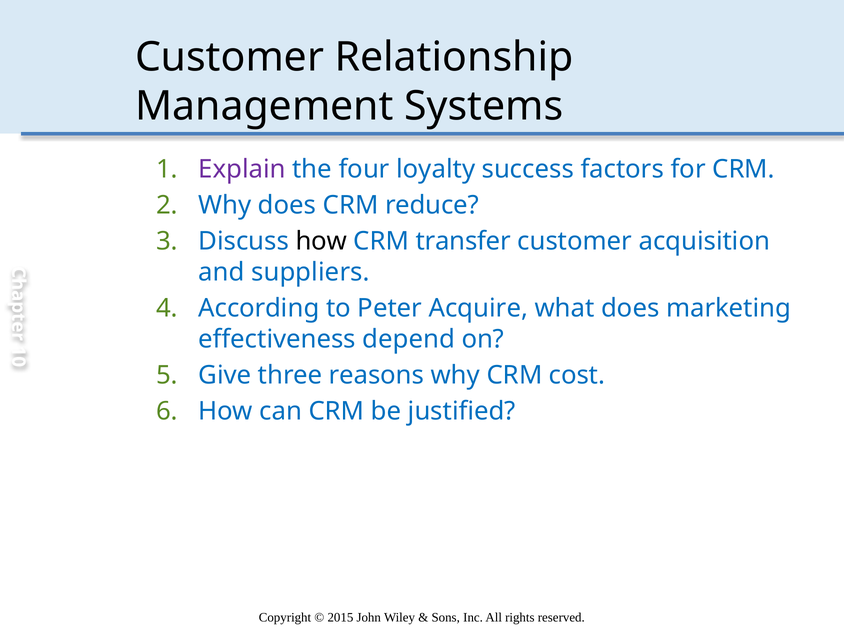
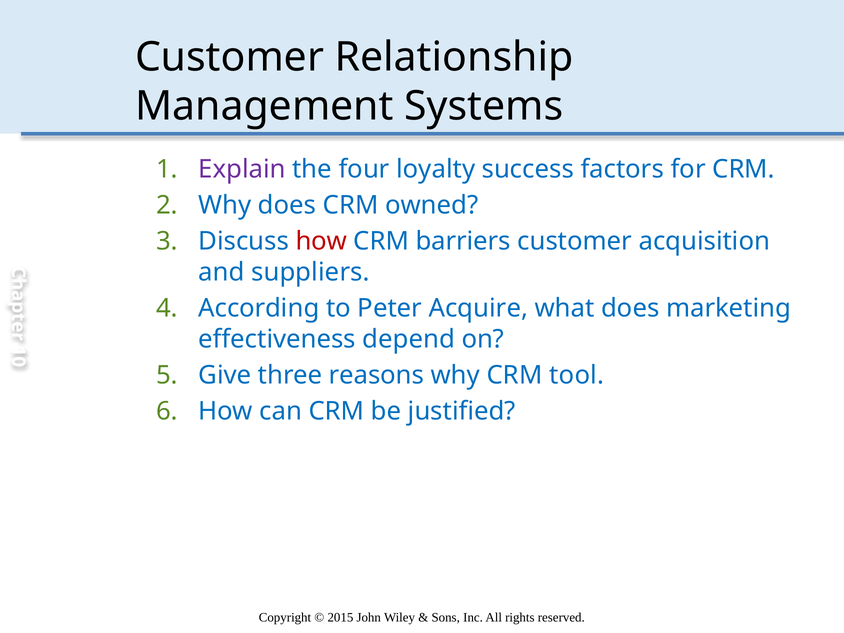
reduce: reduce -> owned (432, 205)
how colour: black -> red (321, 241)
transfer: transfer -> barriers (463, 241)
cost: cost -> tool (577, 375)
